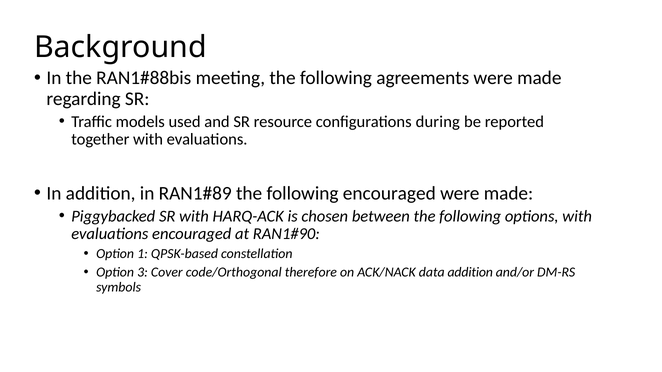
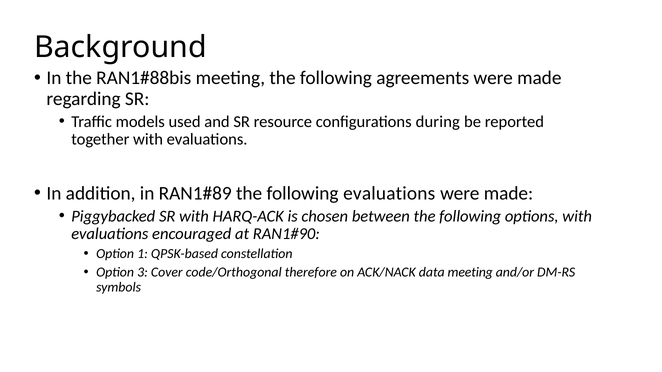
following encouraged: encouraged -> evaluations (389, 194)
data addition: addition -> meeting (470, 272)
